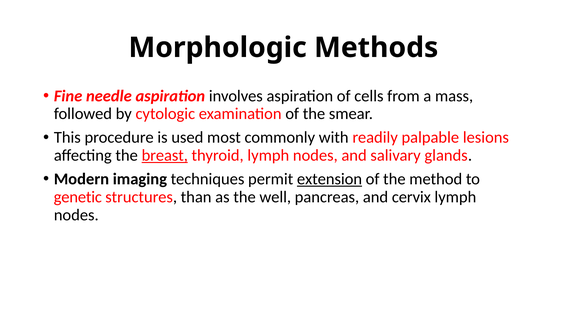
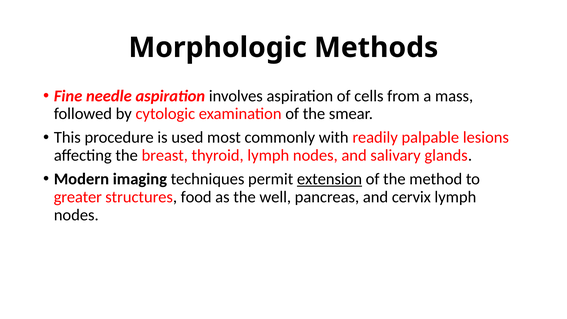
breast underline: present -> none (165, 155)
genetic: genetic -> greater (78, 197)
than: than -> food (196, 197)
